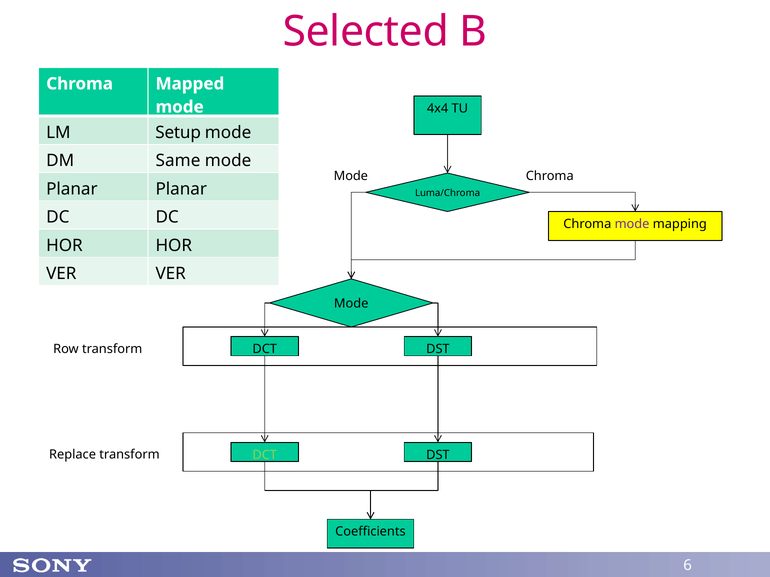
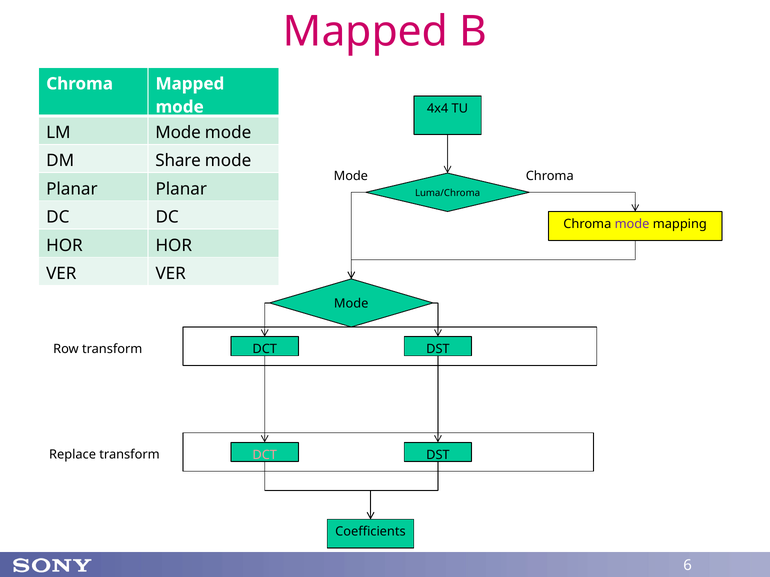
Selected: Selected -> Mapped (366, 32)
LM Setup: Setup -> Mode (178, 133)
Same: Same -> Share (178, 161)
DCT colour: light green -> pink (265, 455)
